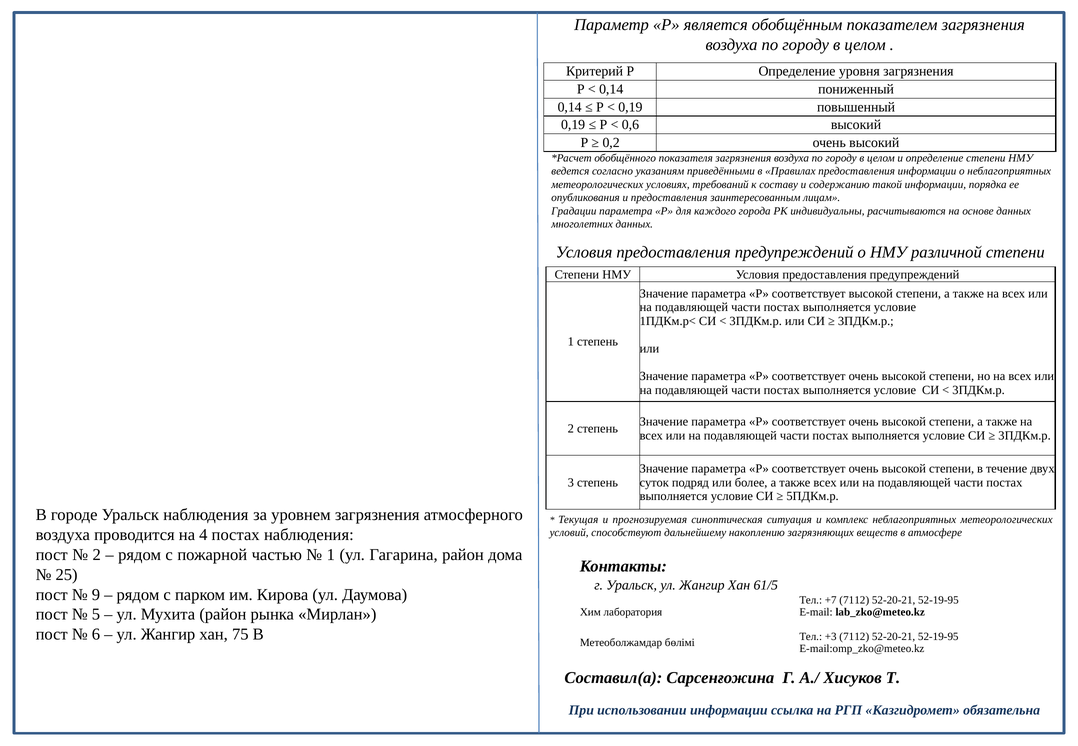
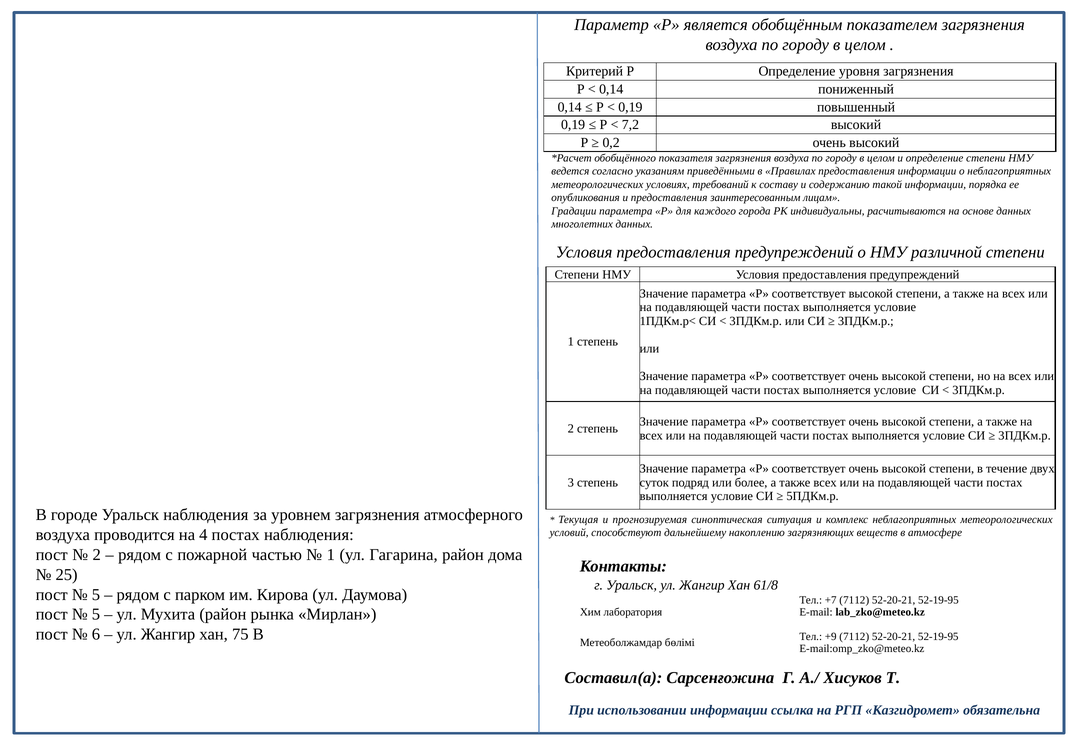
0,6: 0,6 -> 7,2 (630, 125)
61/5: 61/5 -> 61/8 (766, 585)
9: 9 -> 5 (96, 595)
+3: +3 -> +9 (831, 637)
